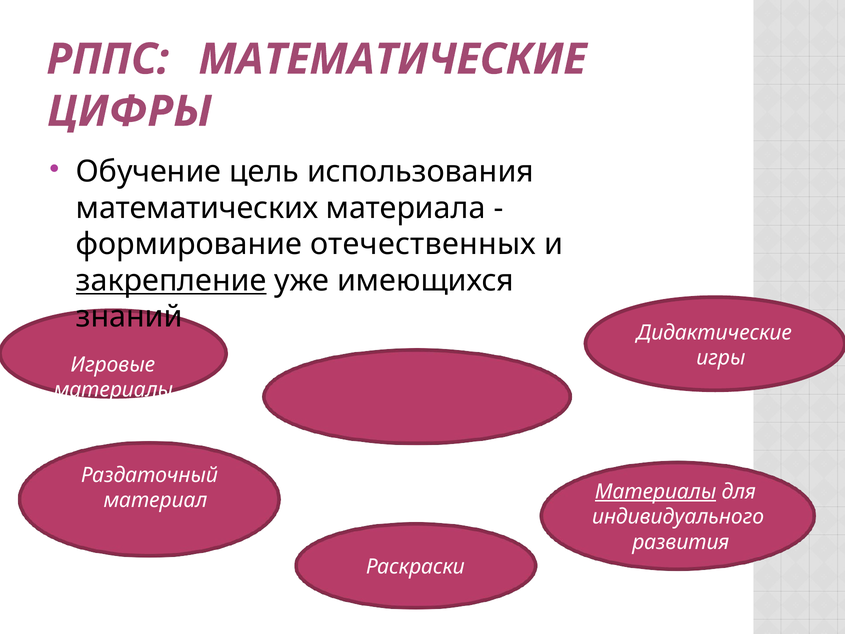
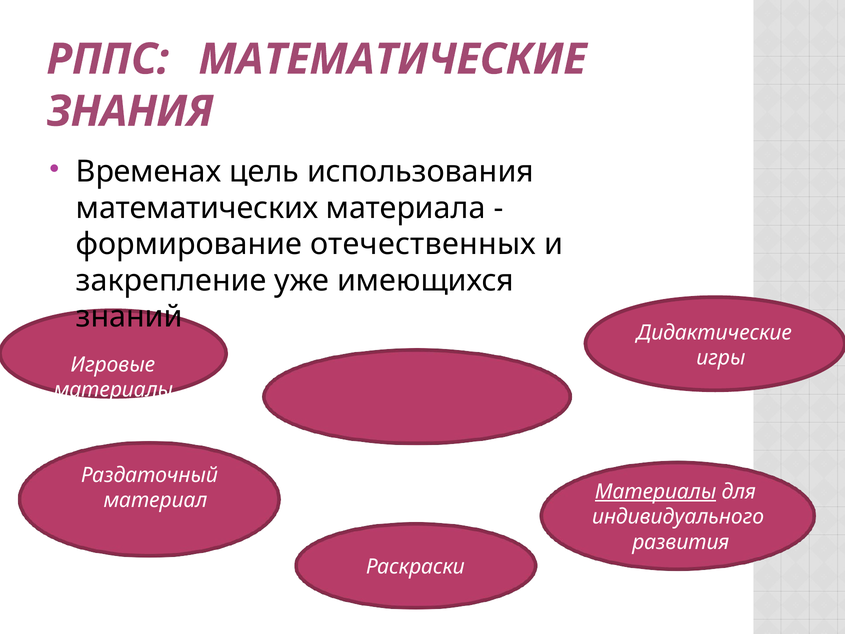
ЦИФРЫ: ЦИФРЫ -> ЗНАНИЯ (130, 111)
Обучение: Обучение -> Временах (149, 172)
закрепление underline: present -> none (171, 280)
